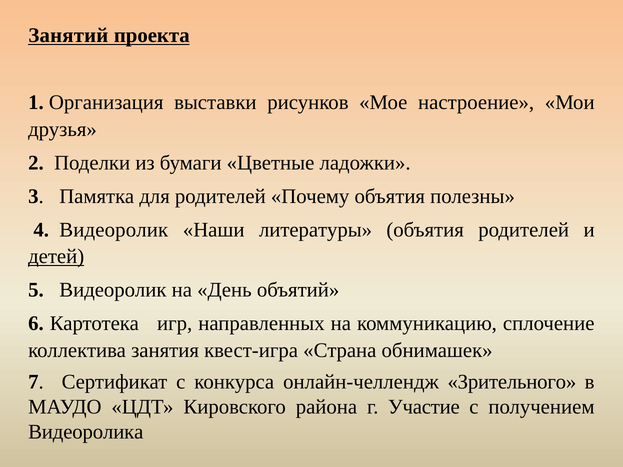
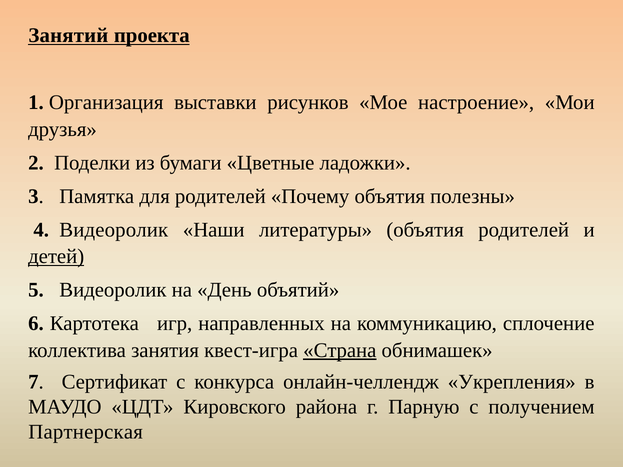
Страна underline: none -> present (340, 350)
Зрительного: Зрительного -> Укрепления (512, 382)
Участие: Участие -> Парную (424, 407)
Видеоролика: Видеоролика -> Партнерская (86, 432)
